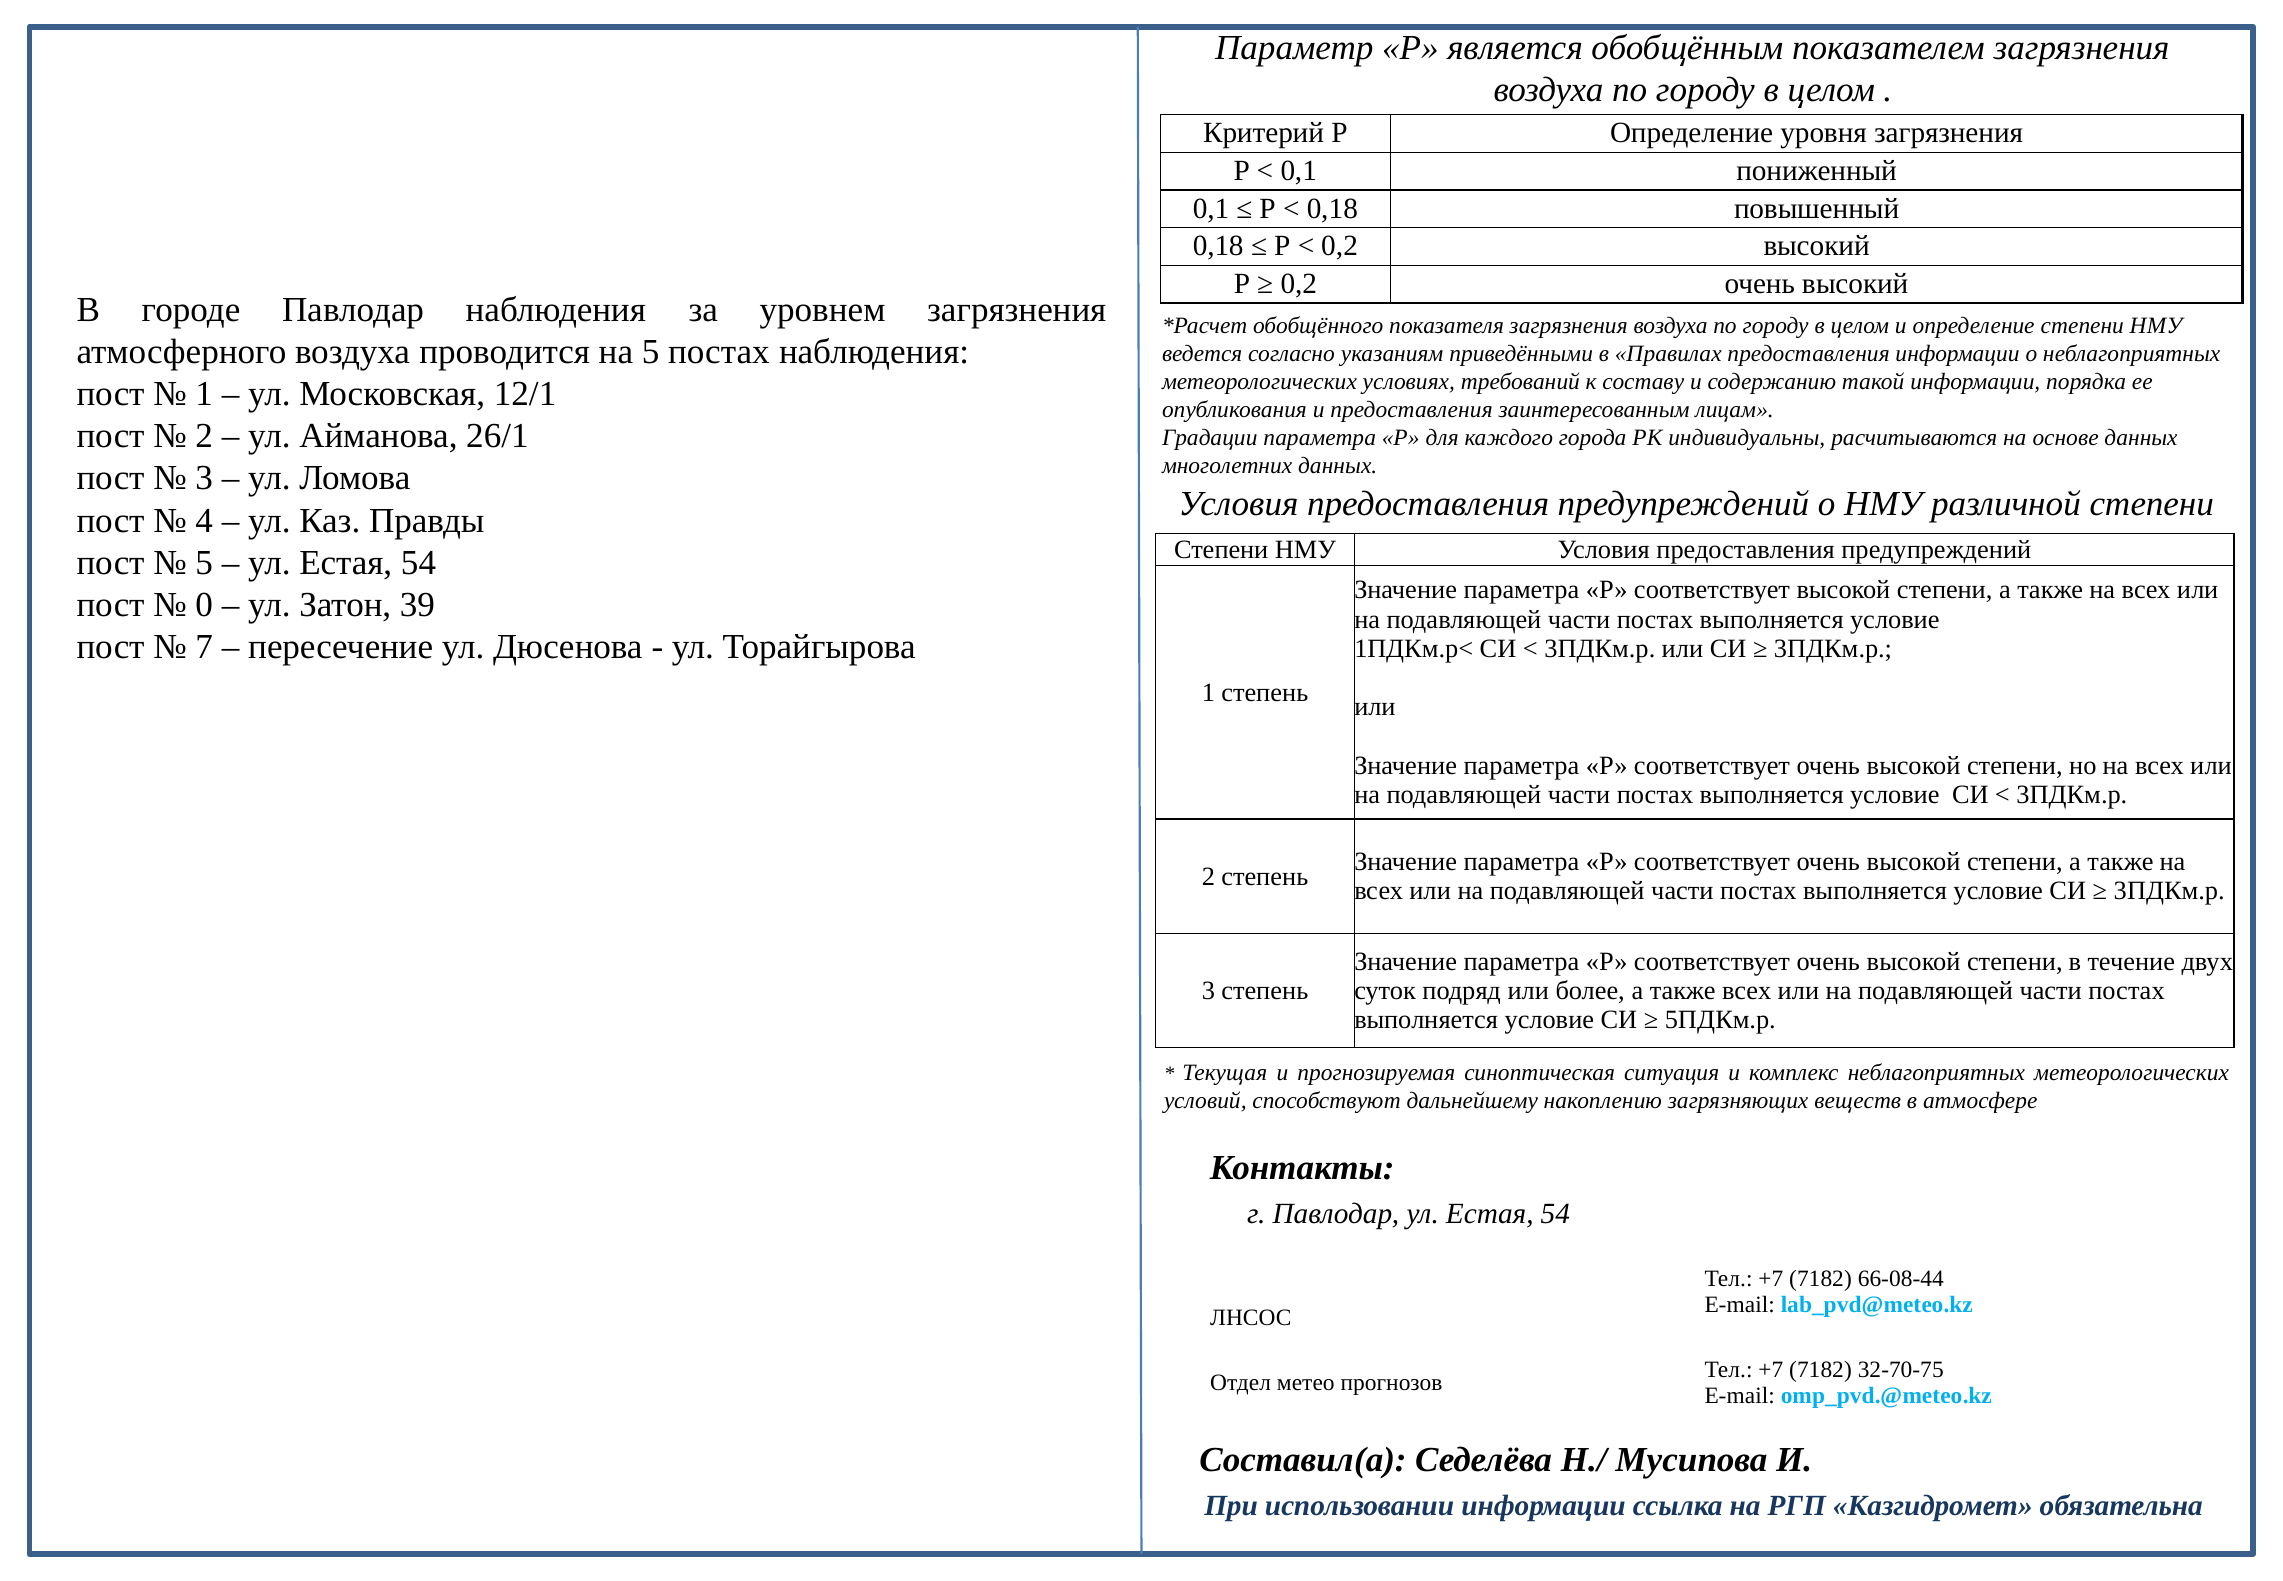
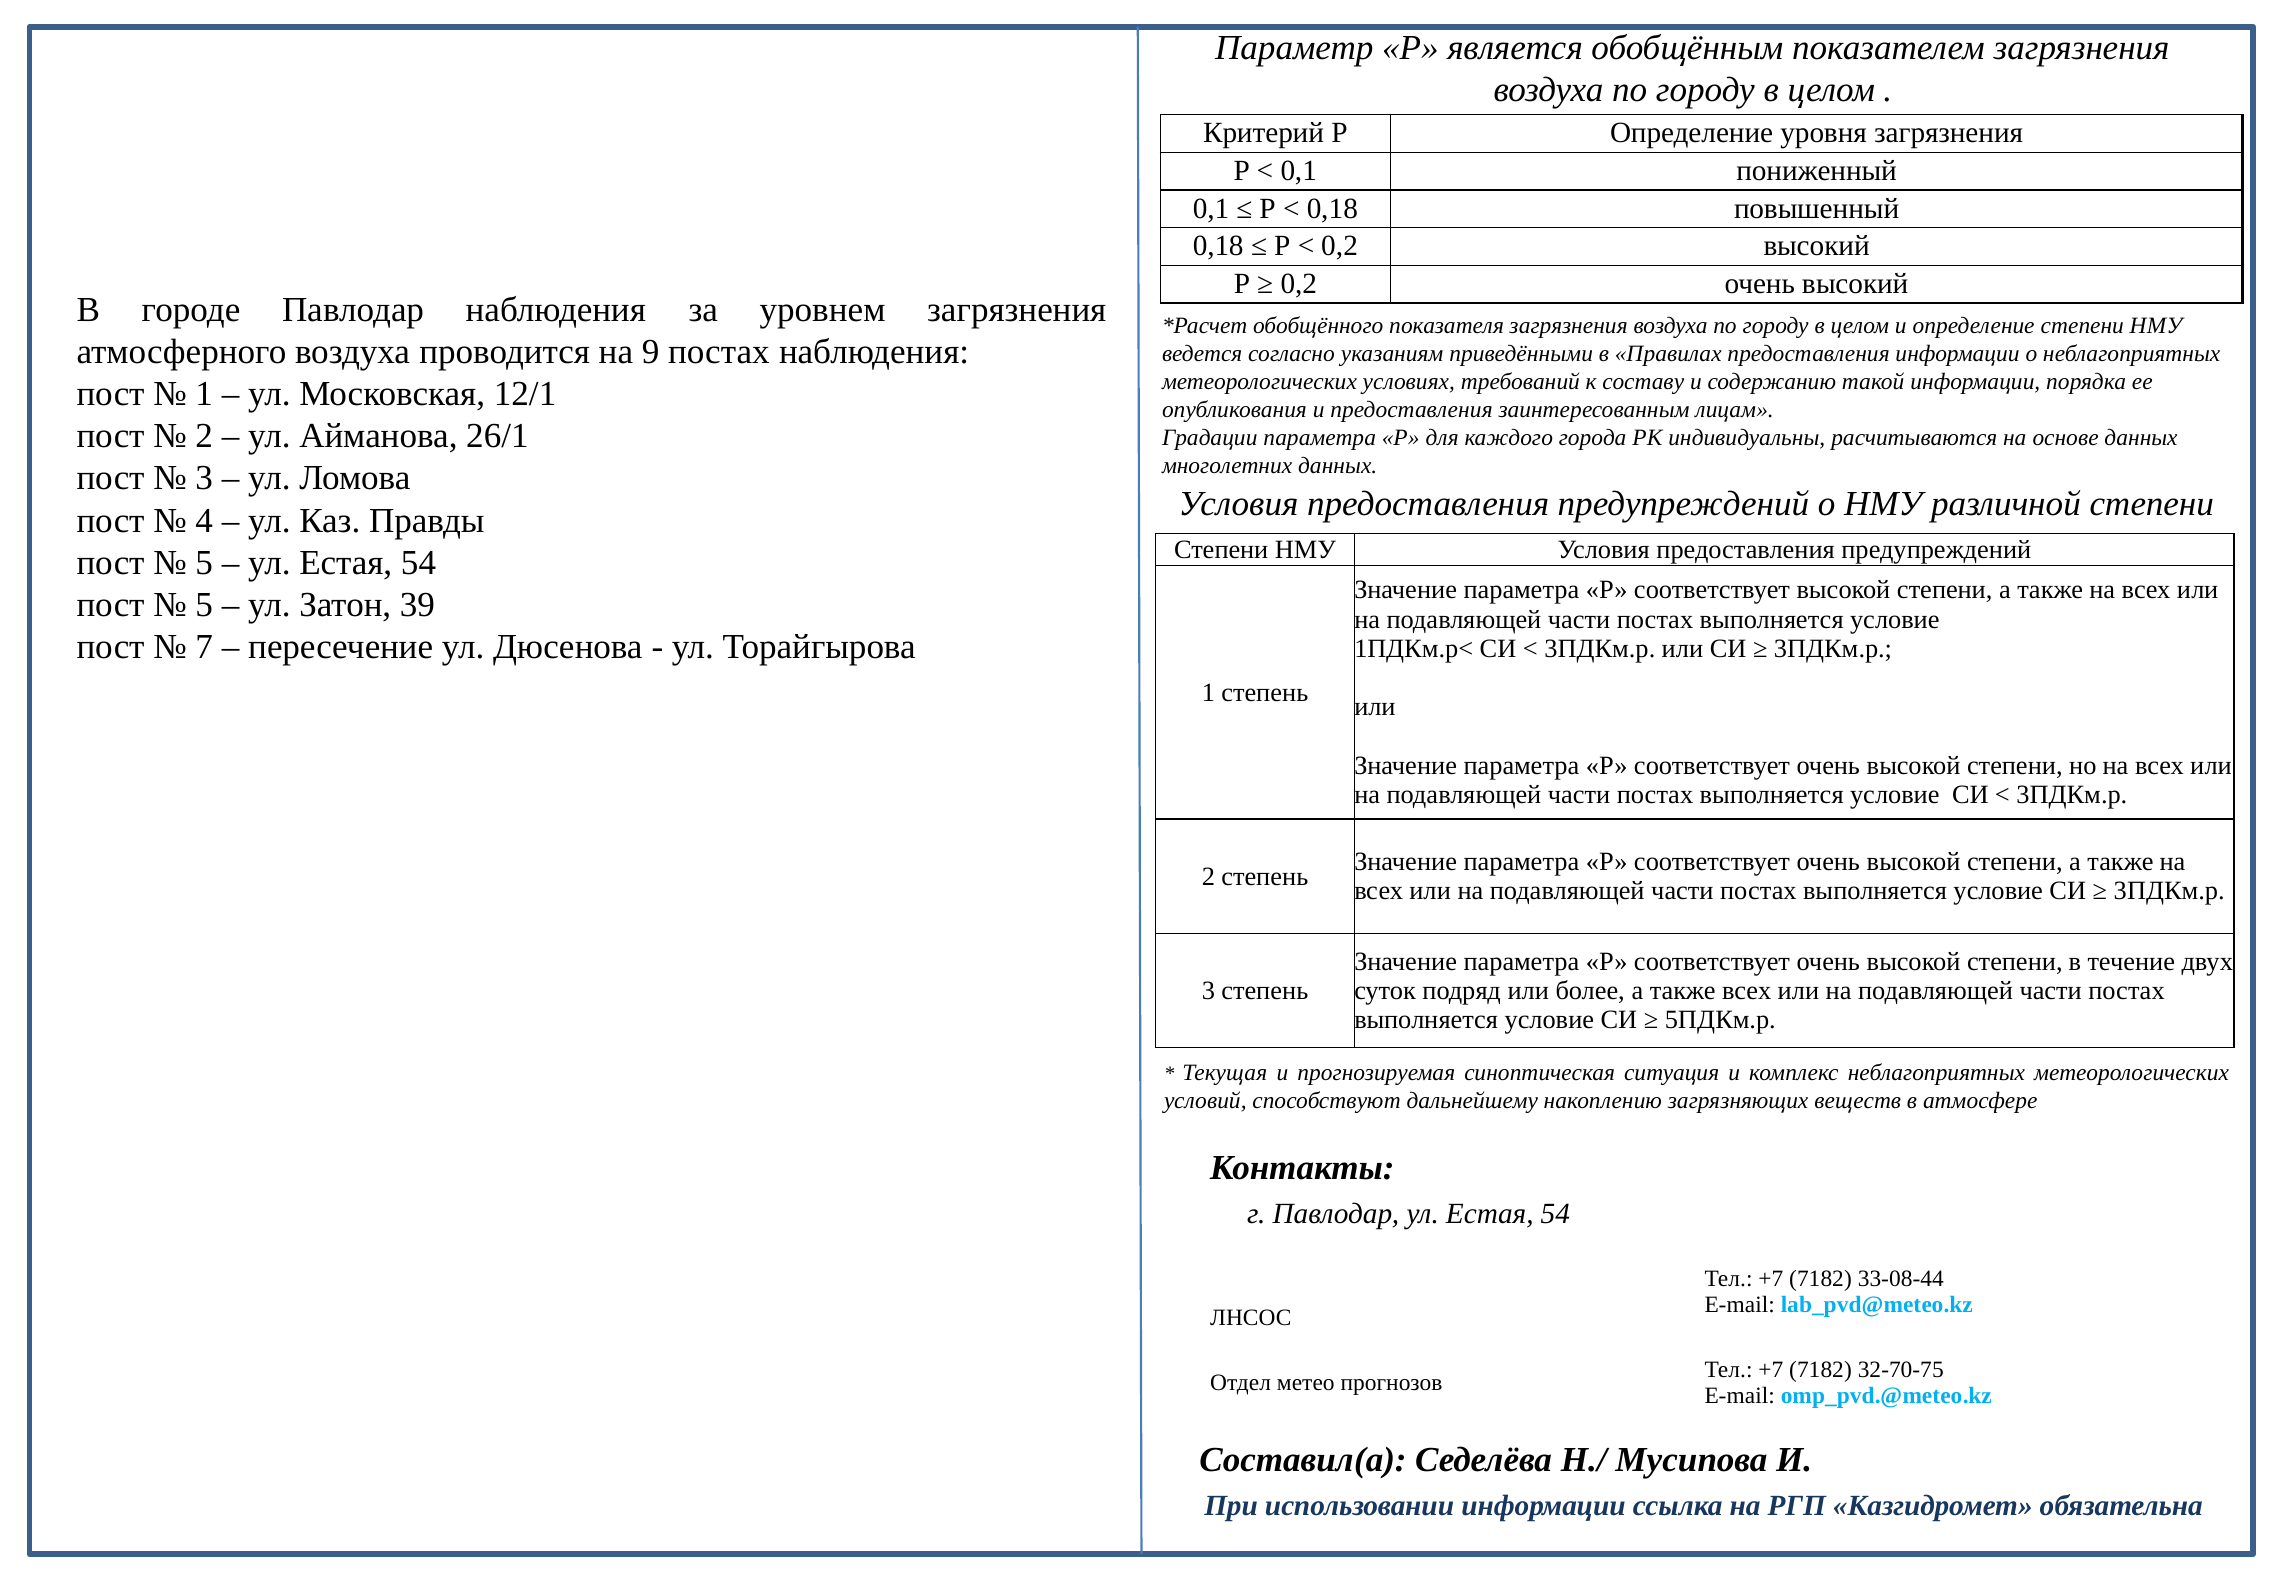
на 5: 5 -> 9 (651, 352)
0: 0 -> 5 (204, 605)
66-08-44: 66-08-44 -> 33-08-44 (1901, 1278)
